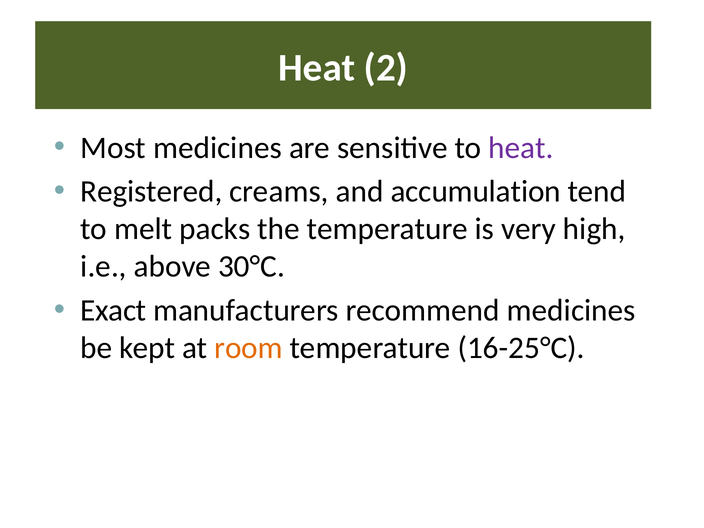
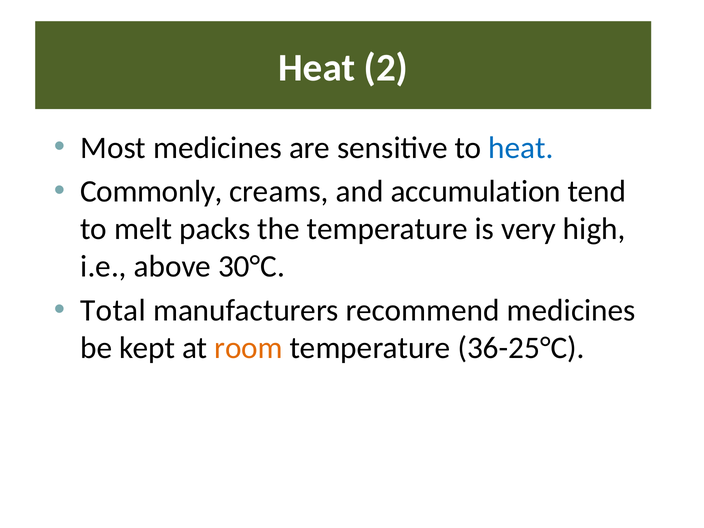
heat colour: purple -> blue (521, 148)
Registered: Registered -> Commonly (151, 192)
Exact: Exact -> Total (113, 310)
16-25°C: 16-25°C -> 36-25°C (521, 348)
